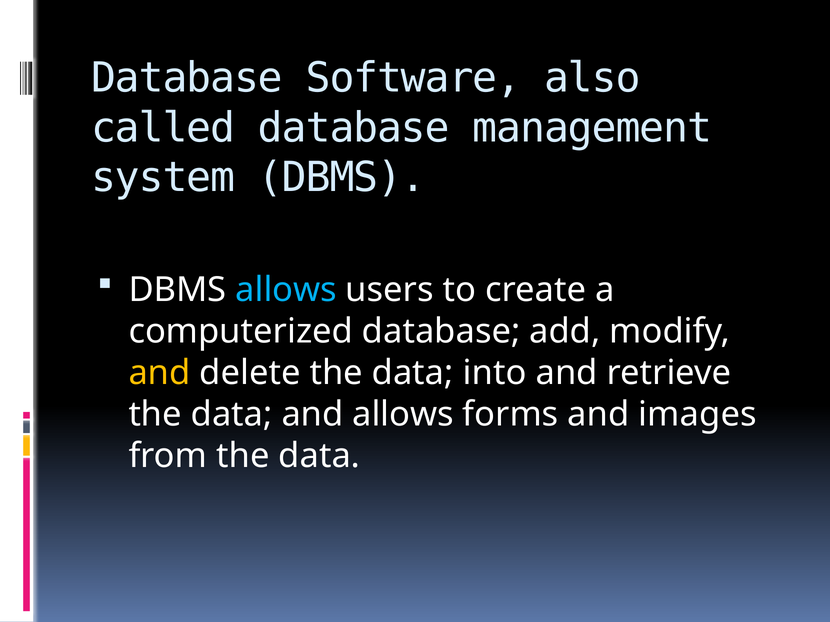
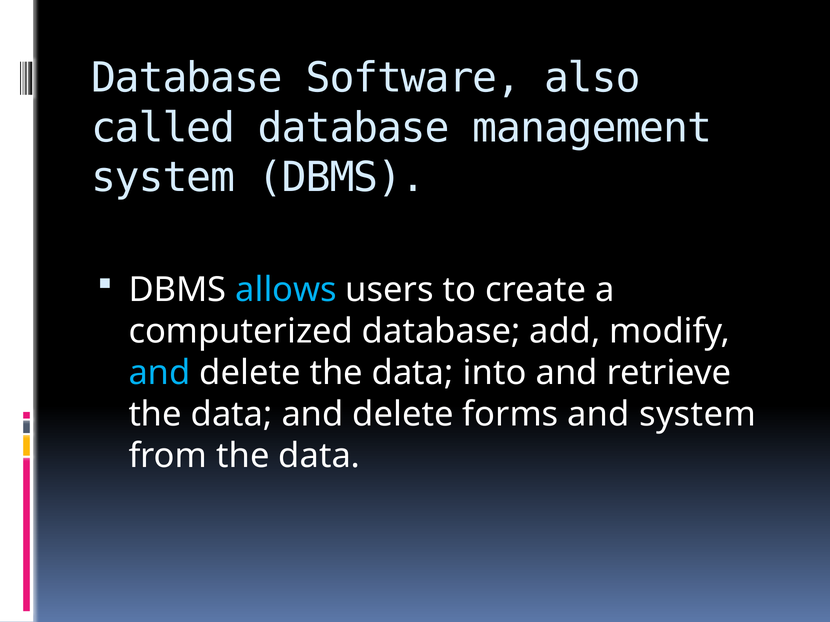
and colour: yellow -> light blue (159, 373)
data and allows: allows -> delete (403, 415)
and images: images -> system (698, 415)
